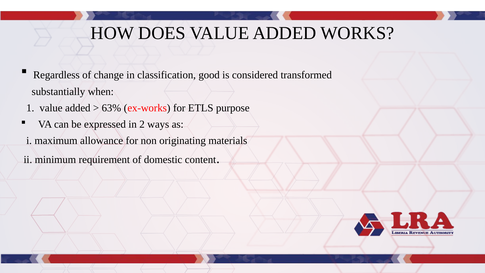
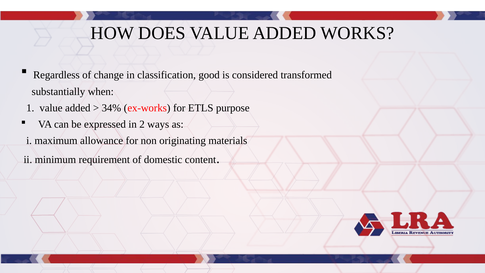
63%: 63% -> 34% (111, 108)
